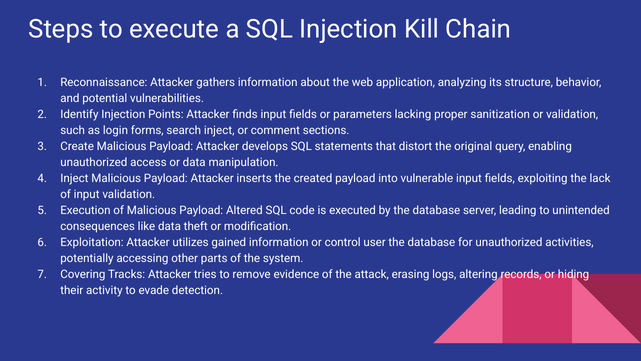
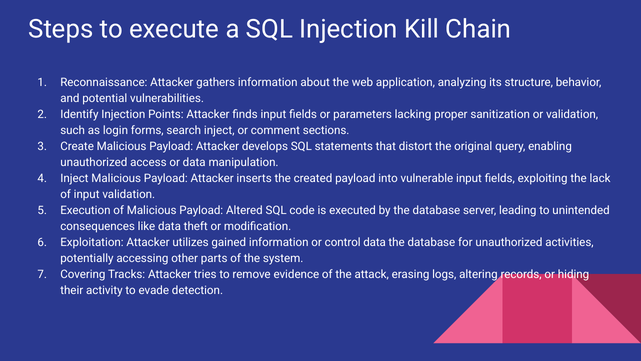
control user: user -> data (375, 242)
